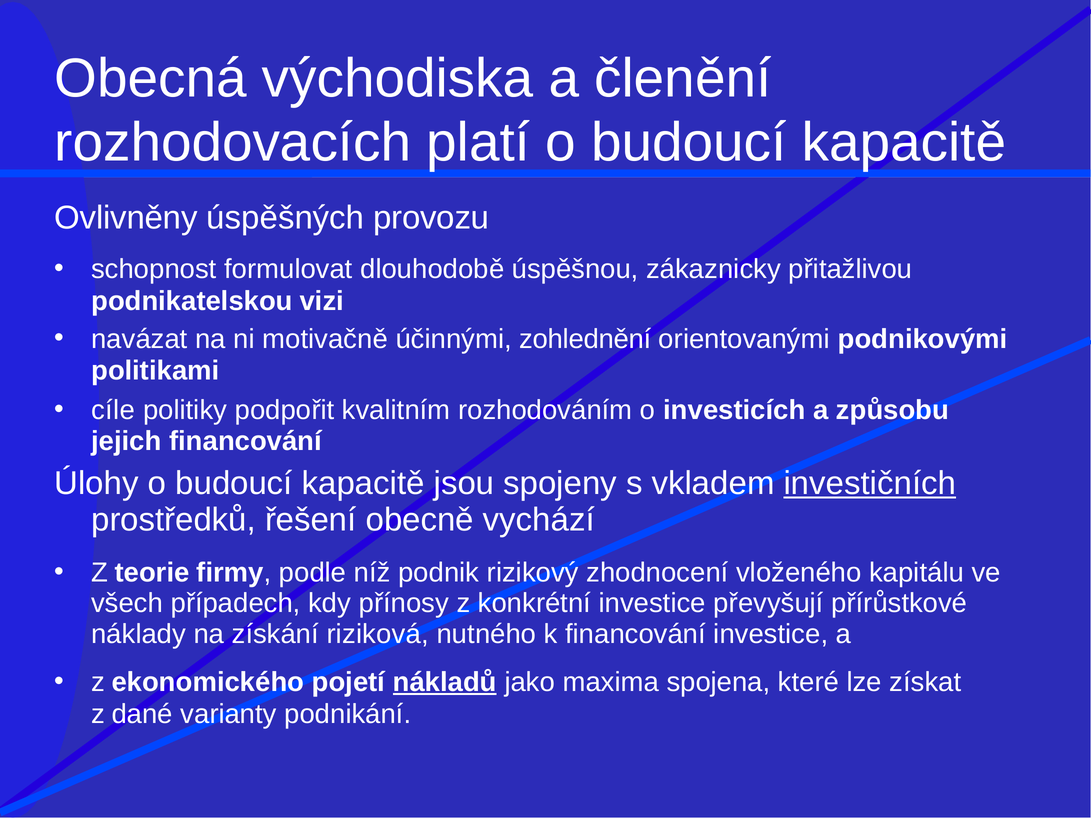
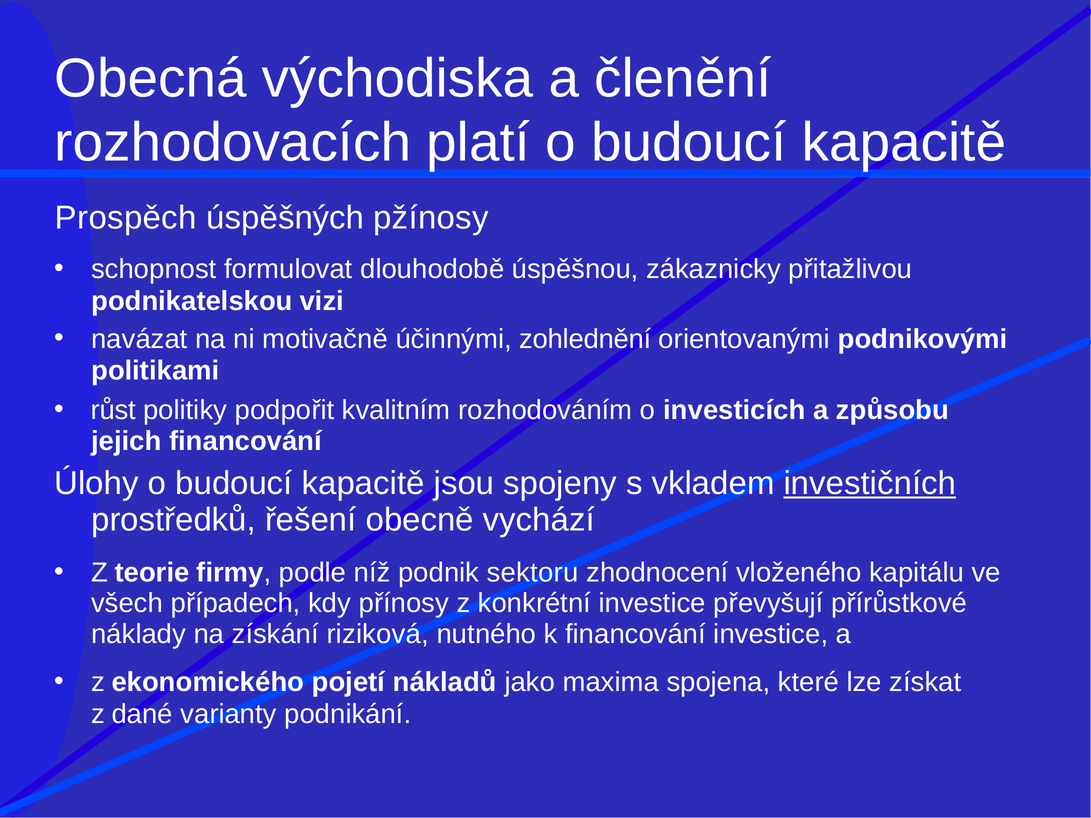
Ovlivněny: Ovlivněny -> Prospěch (126, 218)
provozu: provozu -> pžínosy (431, 218)
cíle: cíle -> růst (113, 410)
rizikový: rizikový -> sektoru (533, 573)
nákladů underline: present -> none (445, 682)
